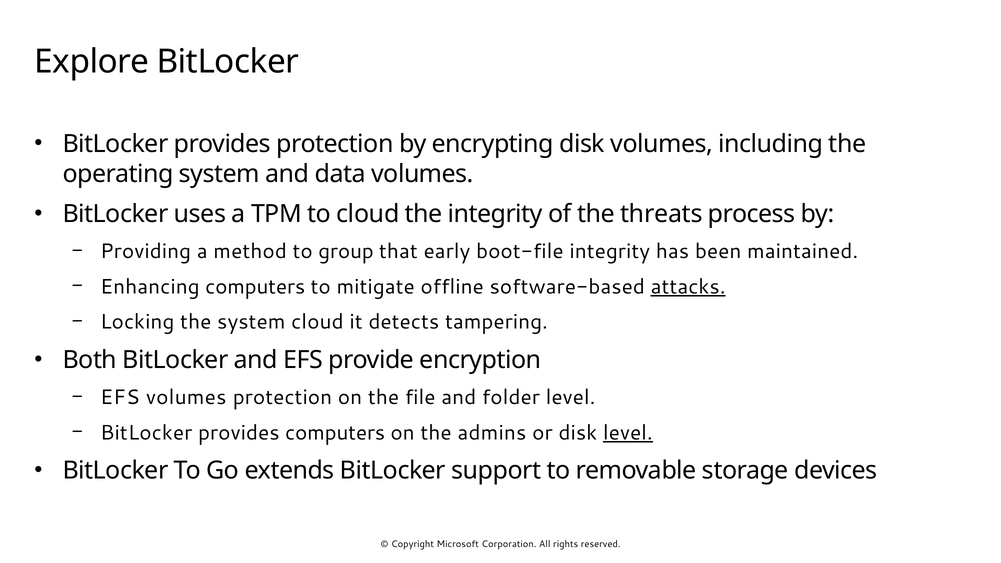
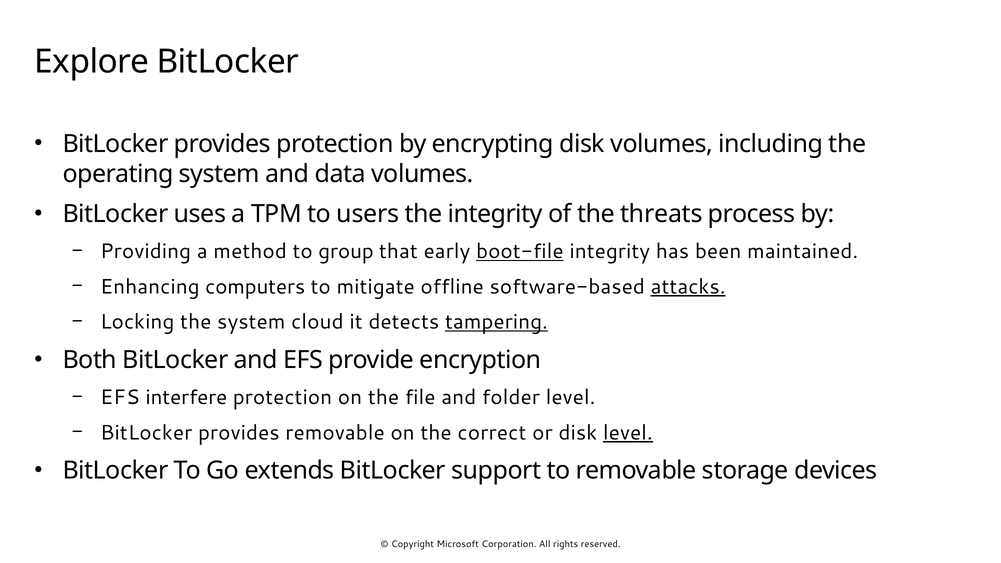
to cloud: cloud -> users (368, 214)
boot-file underline: none -> present (520, 252)
tampering underline: none -> present (496, 322)
EFS volumes: volumes -> interfere (186, 398)
provides computers: computers -> removable (335, 433)
admins: admins -> correct (492, 433)
